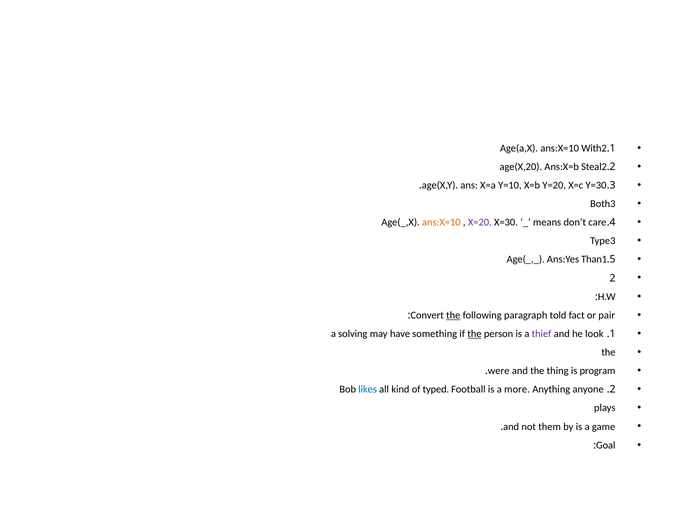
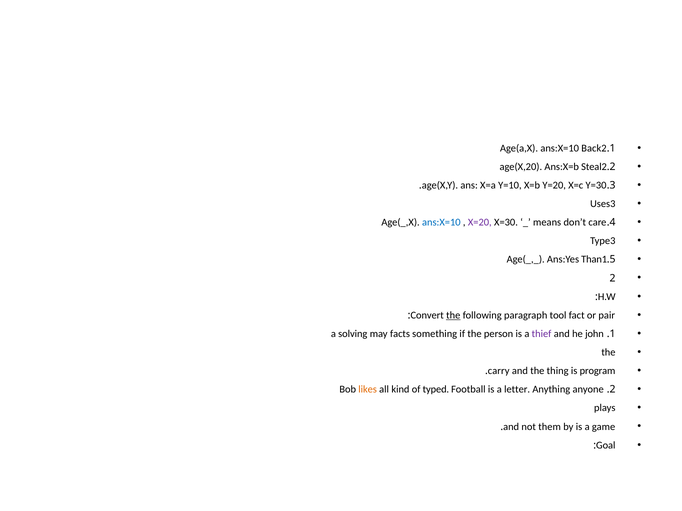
With2: With2 -> Back2 (594, 148)
Both3: Both3 -> Uses3 (603, 204)
ans:X=10 colour: orange -> blue (441, 223)
told: told -> tool (558, 316)
have: have -> facts (400, 334)
the underline: present -> none (475, 334)
look: look -> john (594, 334)
were: were -> carry (499, 371)
likes colour: blue -> orange (368, 390)
more: more -> letter (517, 390)
